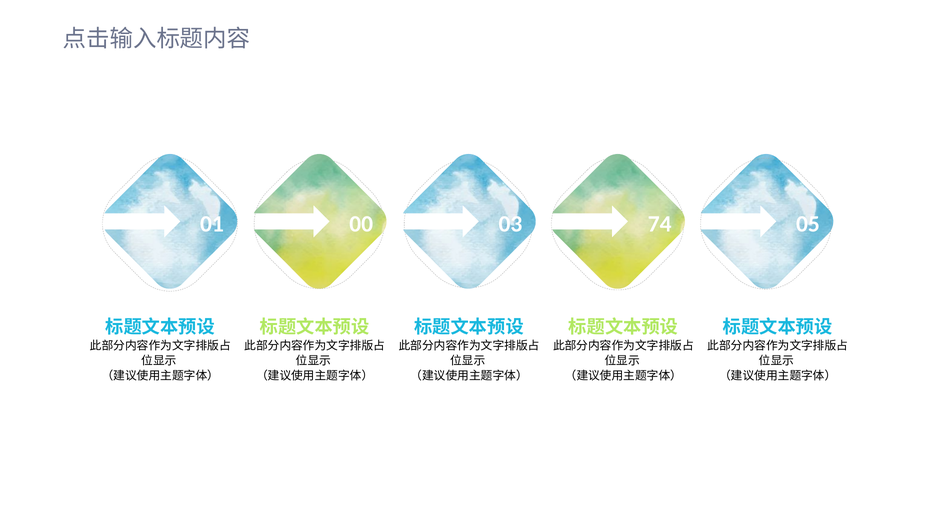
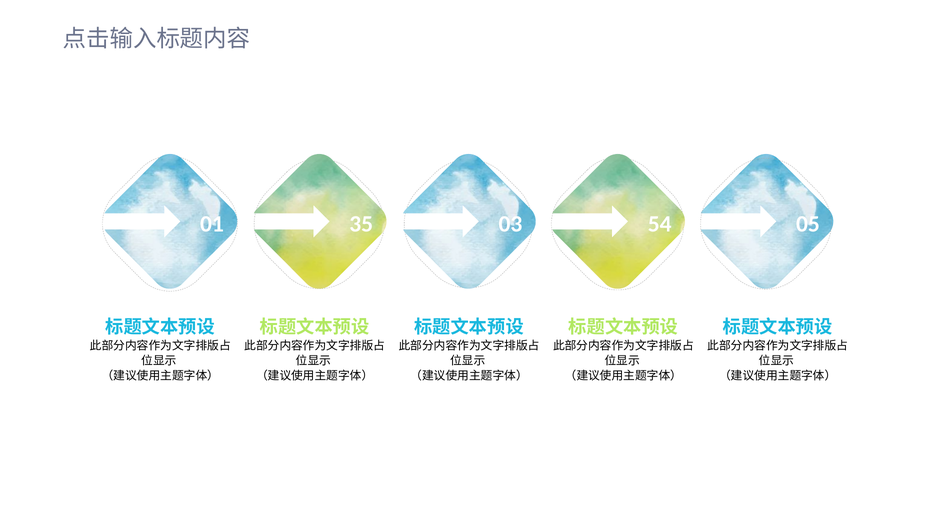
00: 00 -> 35 (361, 224)
74: 74 -> 54 (660, 224)
